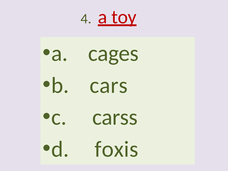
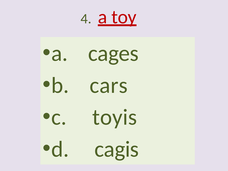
carss: carss -> toyis (115, 117)
foxis: foxis -> cagis (117, 149)
